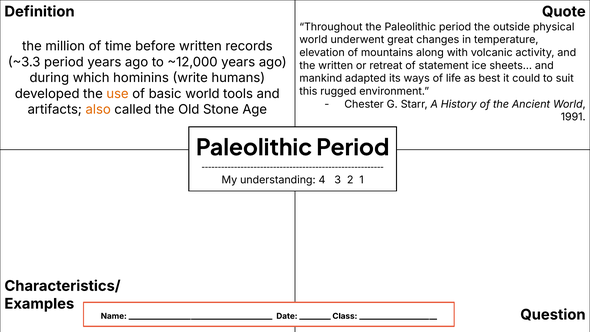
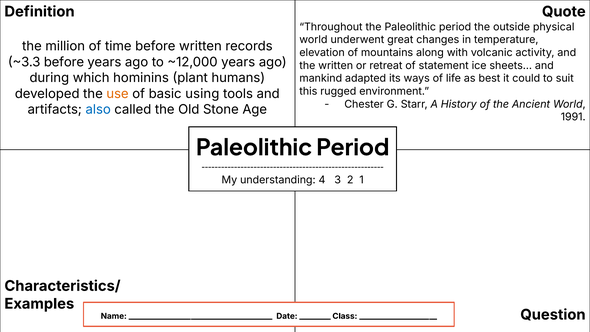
~3.3 period: period -> before (64, 62)
write: write -> plant (190, 78)
basic world: world -> using (202, 94)
also colour: orange -> blue (98, 110)
